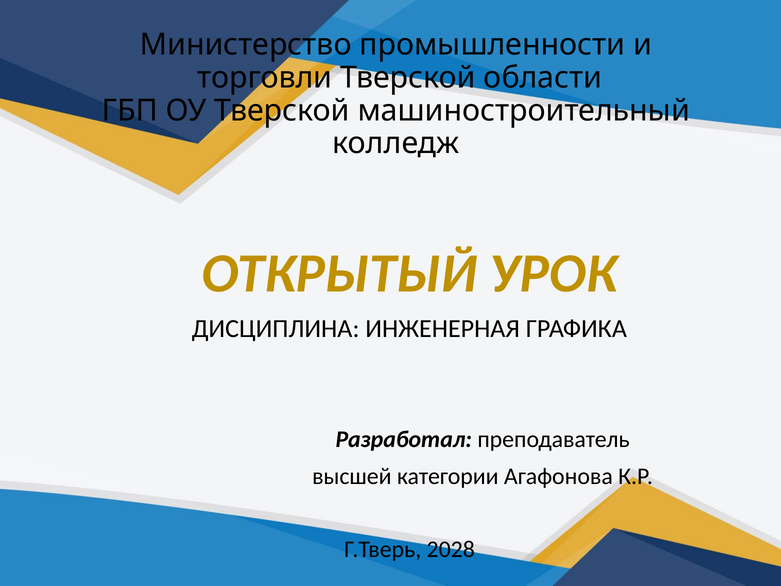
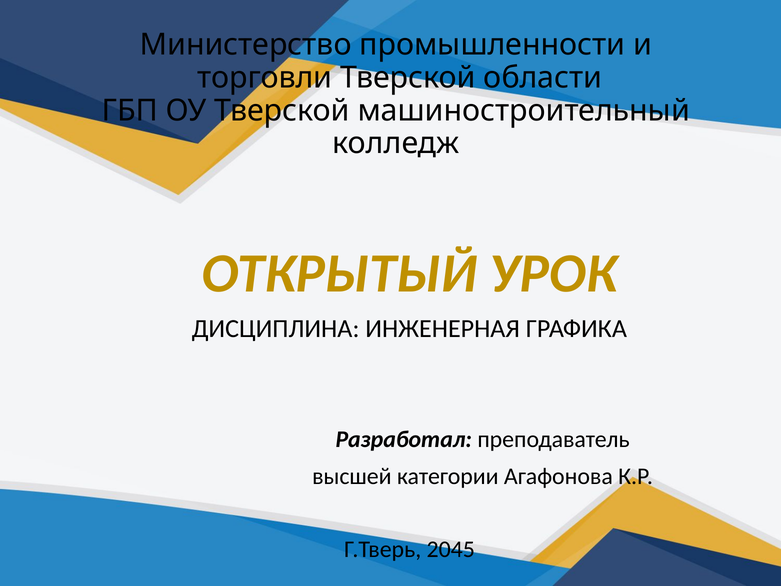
2028: 2028 -> 2045 (451, 549)
